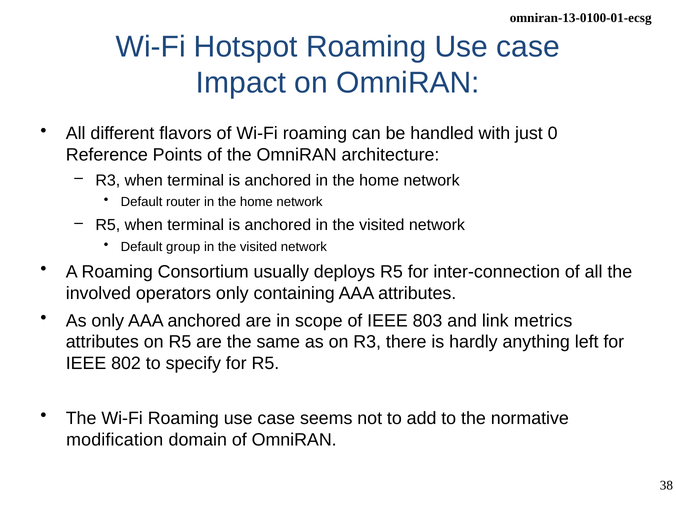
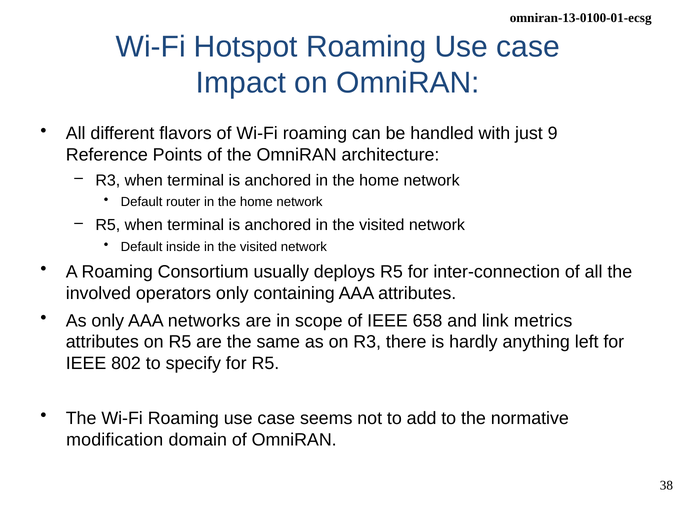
0: 0 -> 9 (553, 134)
group: group -> inside (183, 247)
AAA anchored: anchored -> networks (204, 321)
803: 803 -> 658 (428, 321)
